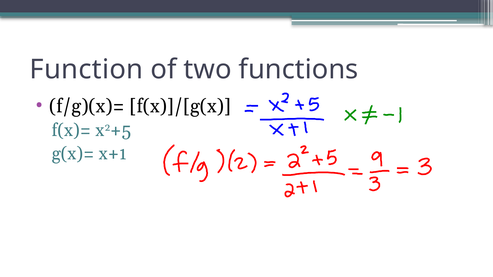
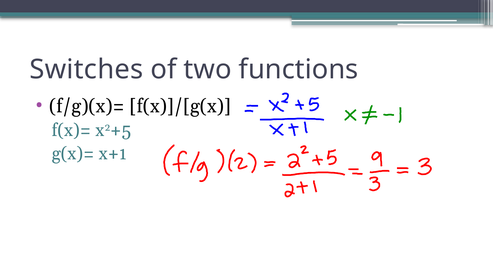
Function: Function -> Switches (86, 70)
